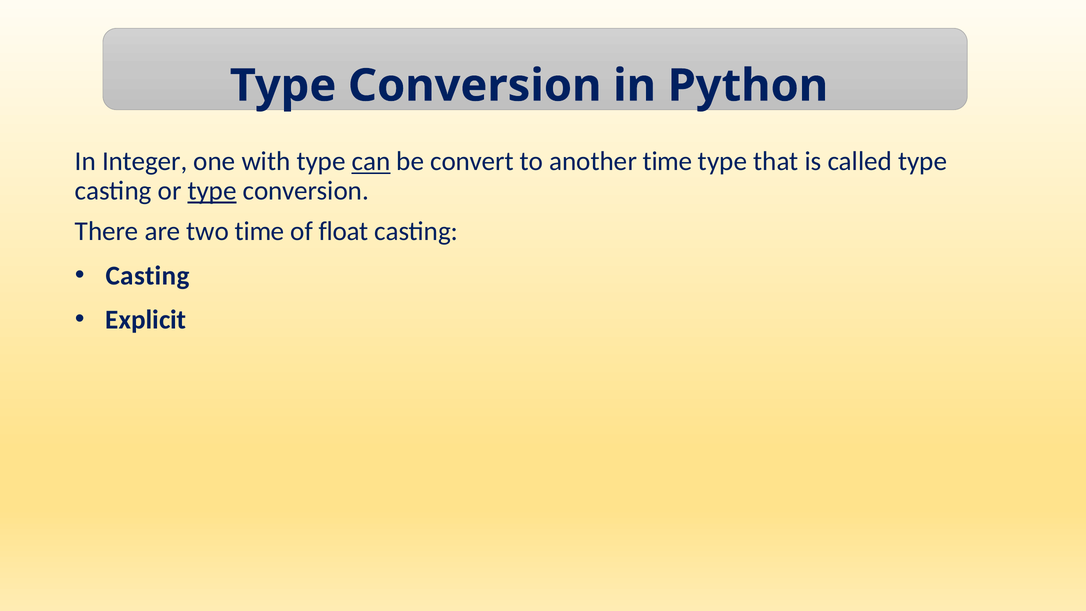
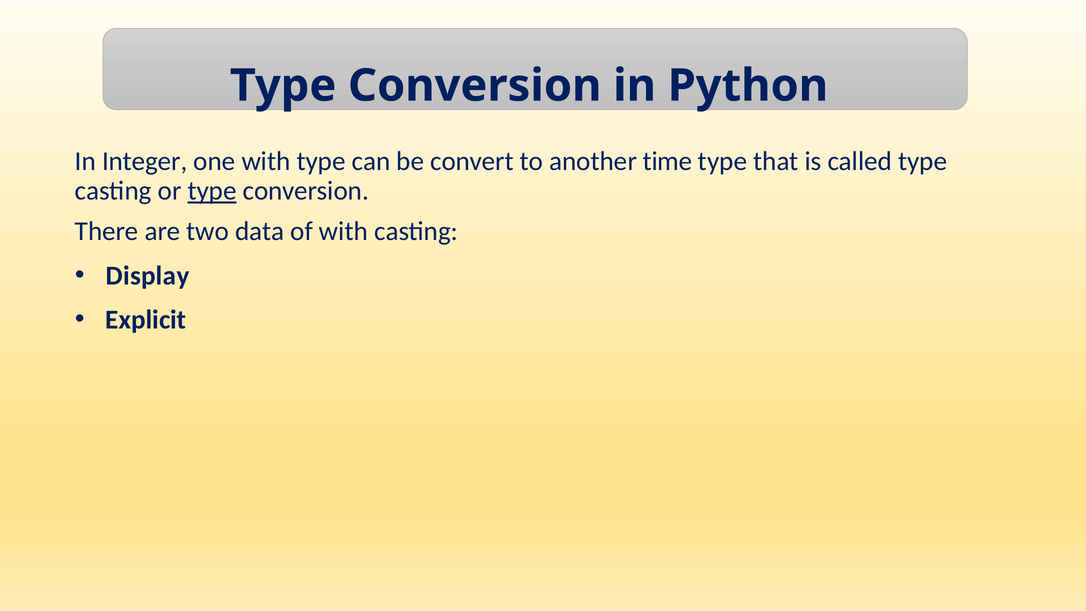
can underline: present -> none (371, 161)
two time: time -> data (260, 231)
of float: float -> with (344, 231)
Casting: Casting -> Display (148, 276)
